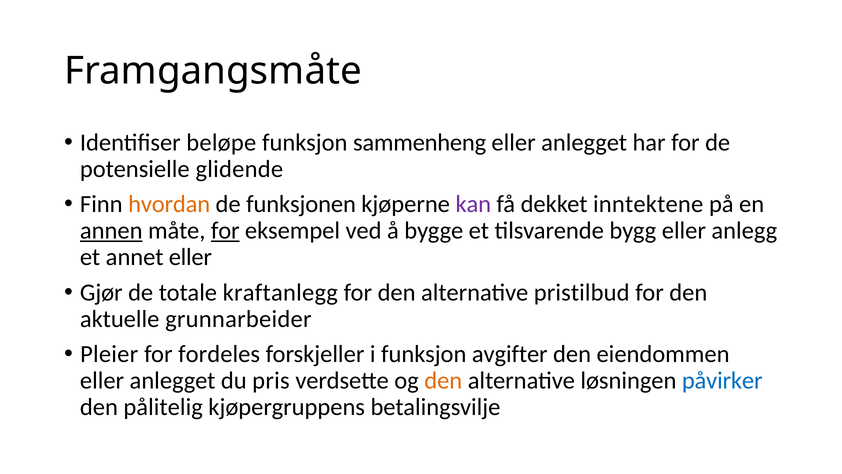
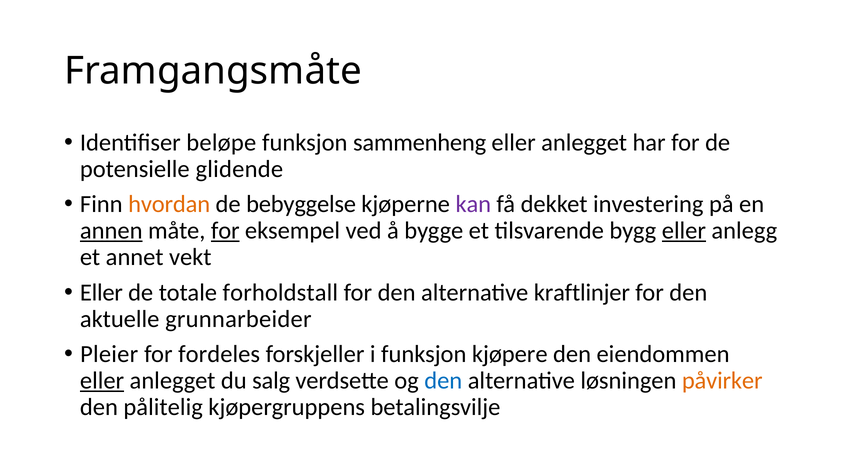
funksjonen: funksjonen -> bebyggelse (301, 204)
inntektene: inntektene -> investering (648, 204)
eller underline: none -> present (684, 231)
annet eller: eller -> vekt (190, 257)
Gjør: Gjør -> Eller (101, 292)
kraftanlegg: kraftanlegg -> forholdstall (280, 292)
pristilbud: pristilbud -> kraftlinjer (582, 292)
avgifter: avgifter -> kjøpere (510, 354)
eller underline: none -> present (102, 380)
pris: pris -> salg (271, 380)
den colour: orange -> blue (443, 380)
påvirker colour: blue -> orange (722, 380)
